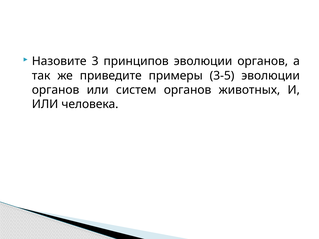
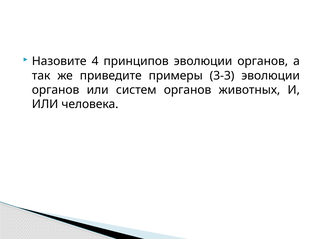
3: 3 -> 4 (95, 61)
3-5: 3-5 -> 3-3 (222, 76)
